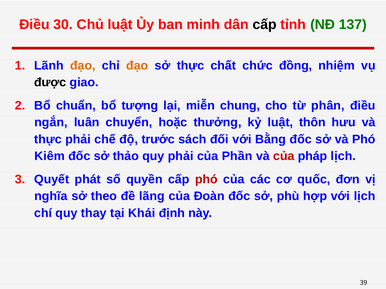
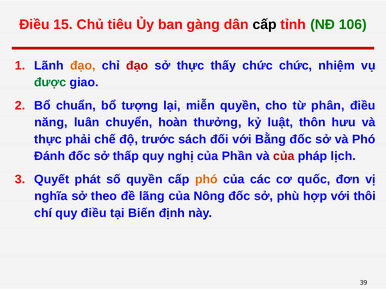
30: 30 -> 15 (63, 25)
Chủ luật: luật -> tiêu (120, 25)
minh: minh -> gàng (203, 25)
137: 137 -> 106 (353, 25)
đạo colour: orange -> red (137, 66)
chất: chất -> thấy (223, 66)
chức đồng: đồng -> chức (296, 66)
được colour: black -> green (50, 82)
miễn chung: chung -> quyền (240, 106)
ngắn: ngắn -> năng (51, 123)
hoặc: hoặc -> hoàn (173, 123)
Kiêm: Kiêm -> Đánh (50, 156)
thảo: thảo -> thấp (126, 156)
quy phải: phải -> nghị (181, 156)
phó colour: red -> orange (206, 180)
Đoàn: Đoàn -> Nông (209, 196)
với lịch: lịch -> thôi (365, 196)
quy thay: thay -> điều (94, 213)
Khái: Khái -> Biến (142, 213)
